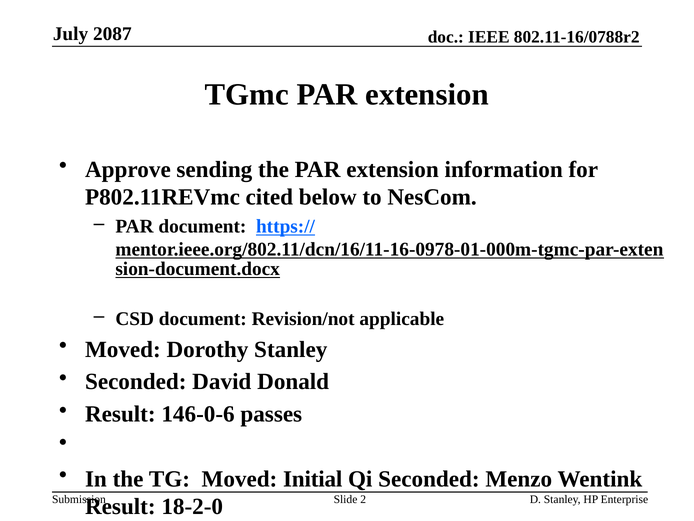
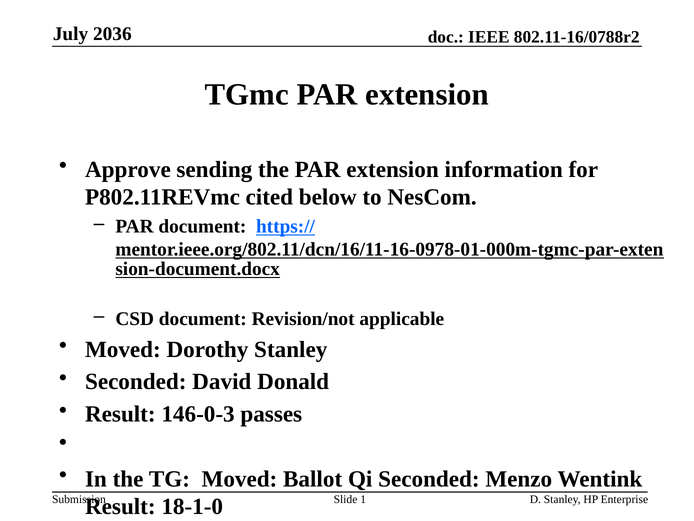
2087: 2087 -> 2036 (112, 34)
146-0-6: 146-0-6 -> 146-0-3 (198, 414)
Initial: Initial -> Ballot (313, 479)
18-2-0: 18-2-0 -> 18-1-0 (192, 506)
2: 2 -> 1 (363, 499)
